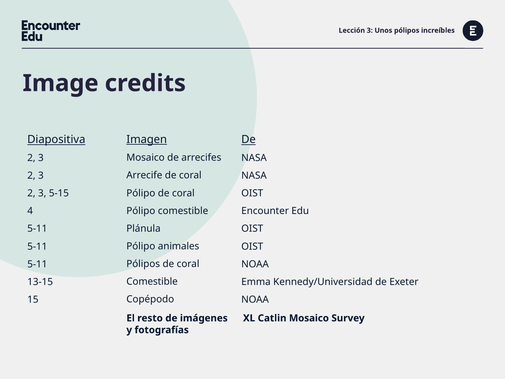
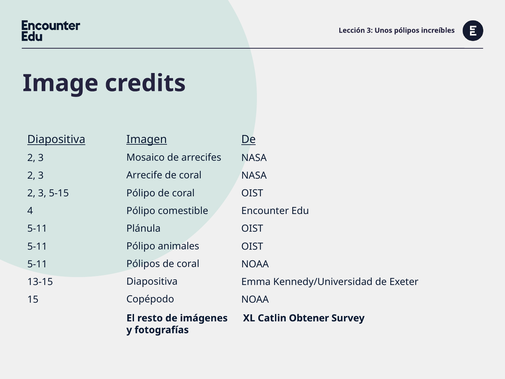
Comestible: Comestible -> Diapositiva (152, 281)
Catlin Mosaico: Mosaico -> Obtener (309, 318)
